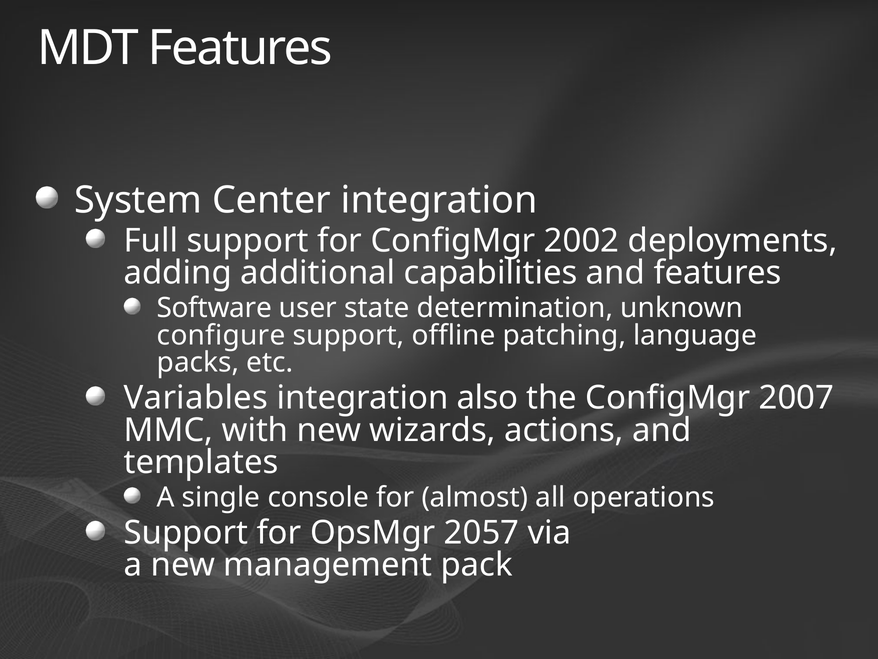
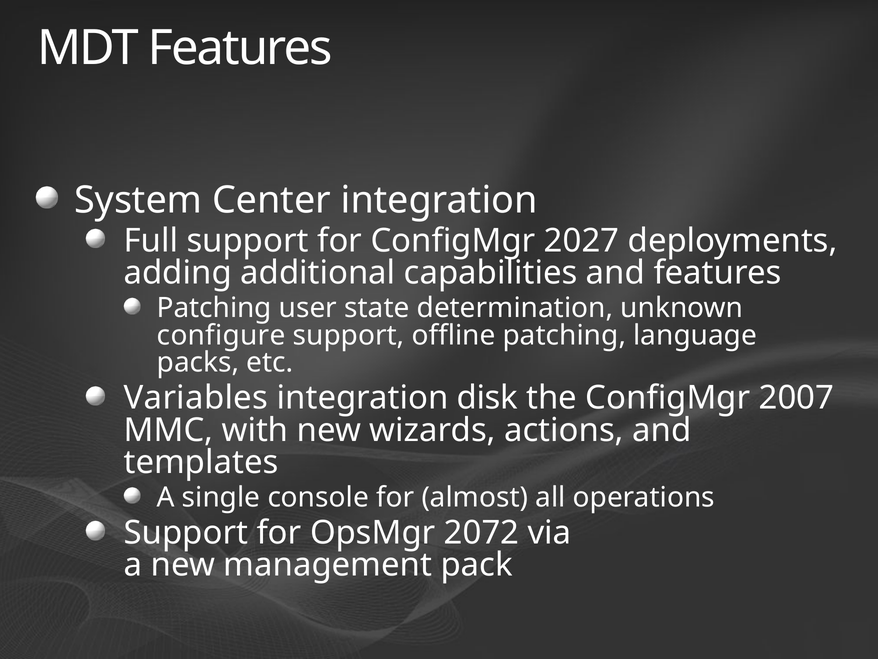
2002: 2002 -> 2027 (582, 241)
Software: Software -> Patching (214, 308)
also: also -> disk (487, 398)
2057: 2057 -> 2072 (482, 533)
